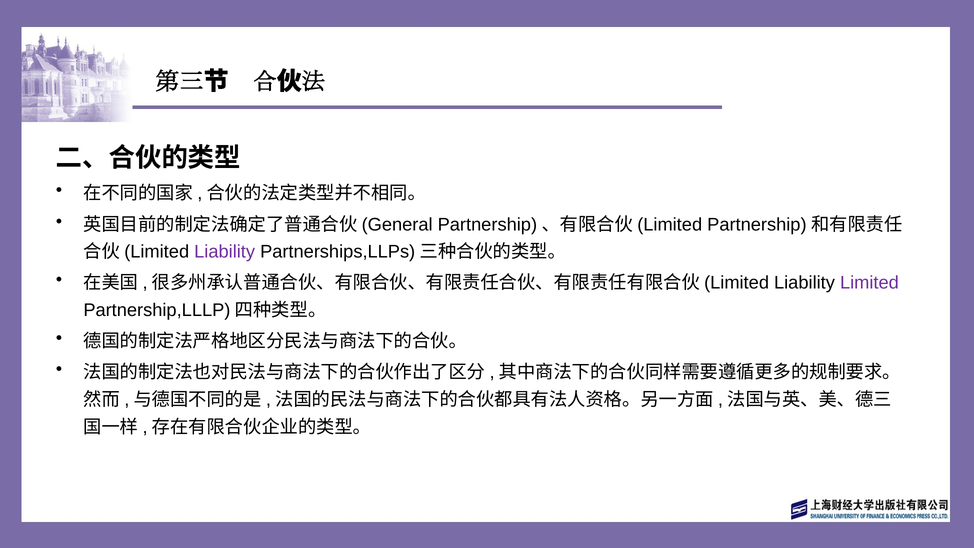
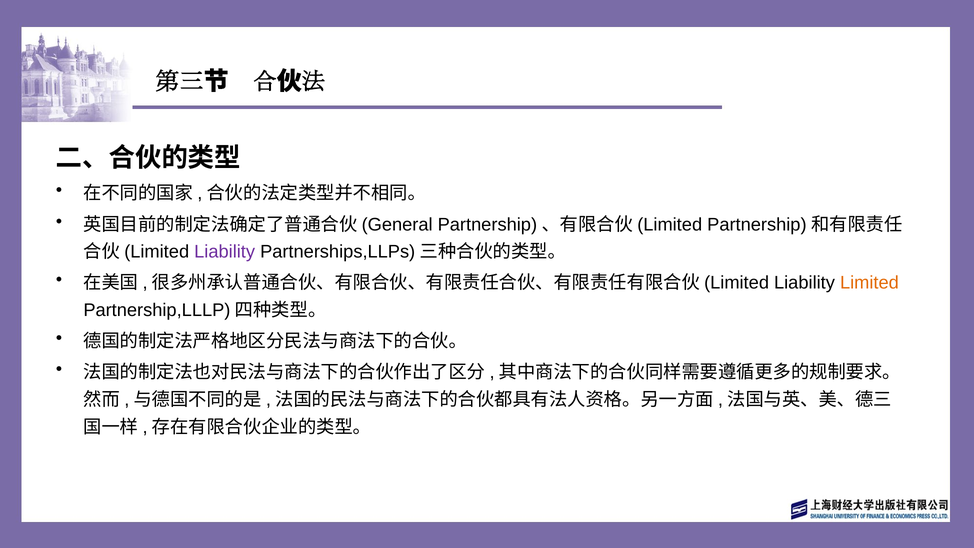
Limited colour: purple -> orange (869, 283)
